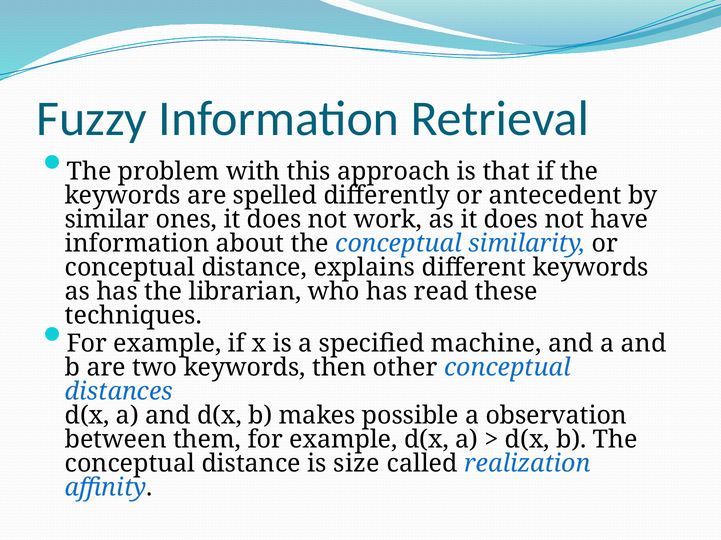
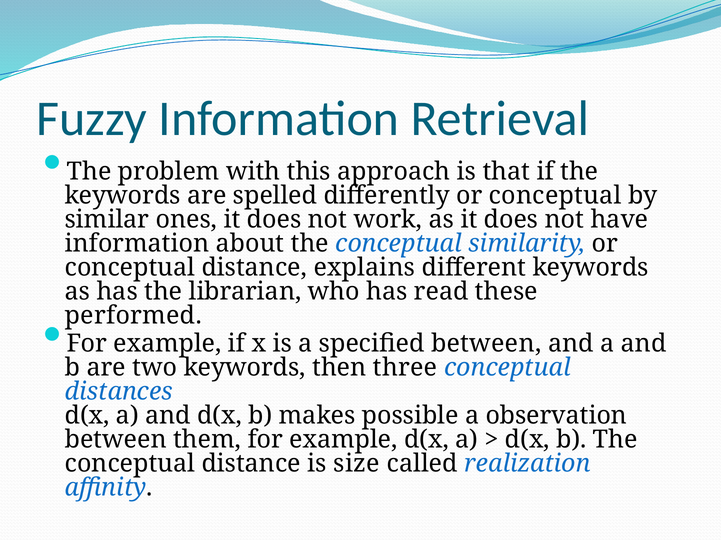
differently or antecedent: antecedent -> conceptual (555, 196)
techniques: techniques -> performed (133, 316)
specified machine: machine -> between (486, 344)
other: other -> three (405, 368)
